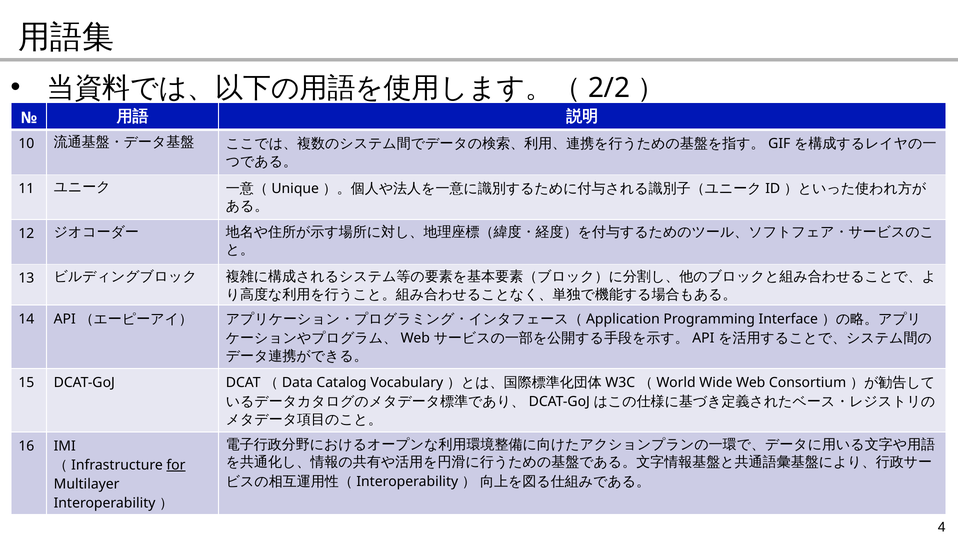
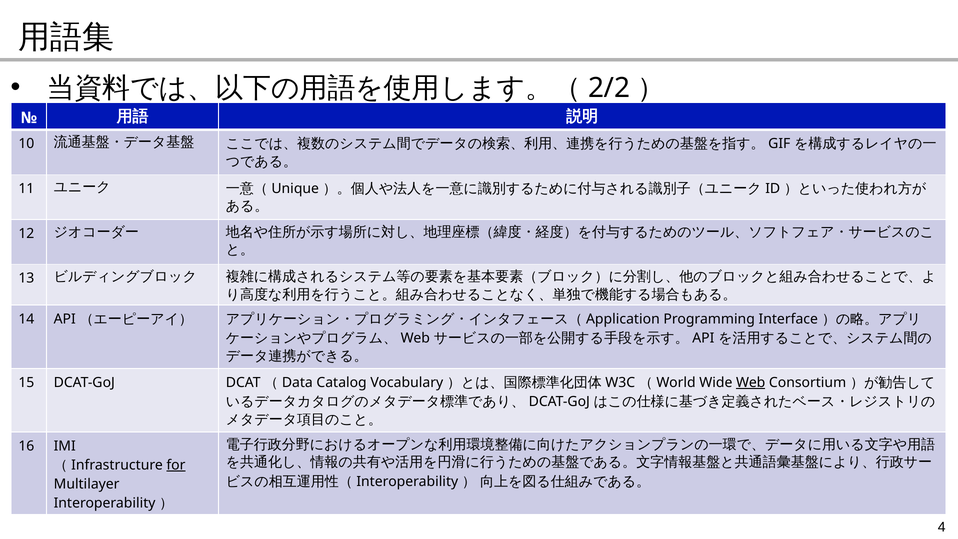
Web underline: none -> present (751, 382)
